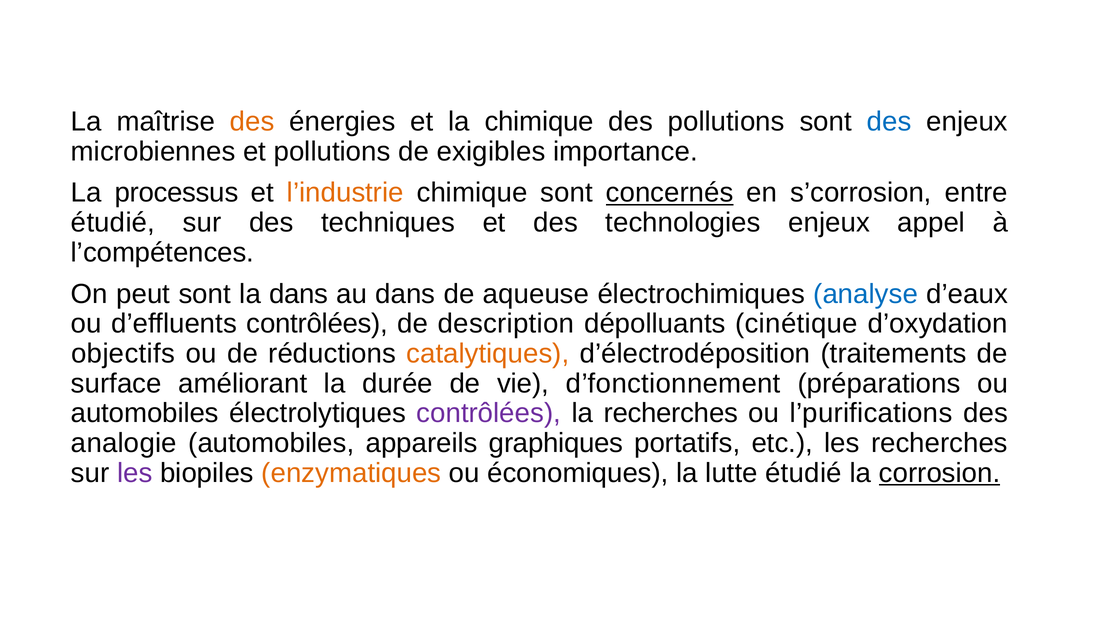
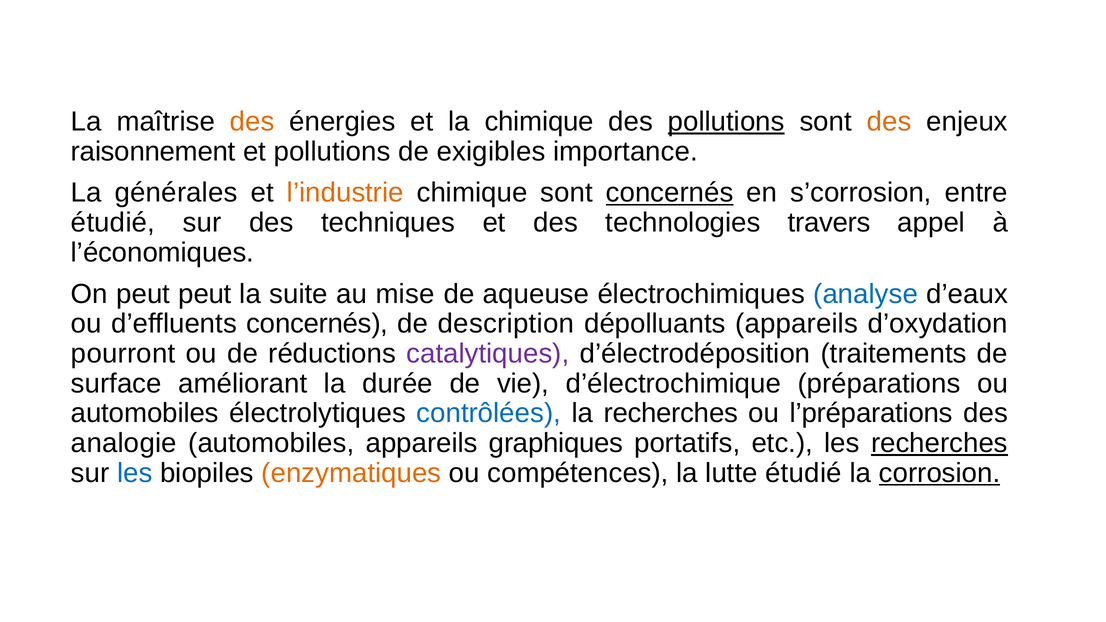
pollutions underline: none -> present (726, 122)
des colour: blue -> orange (889, 122)
microbiennes: microbiennes -> raisonnement (153, 152)
processus: processus -> générales (176, 193)
technologies enjeux: enjeux -> travers (829, 223)
l’compétences: l’compétences -> l’économiques (162, 253)
peut sont: sont -> peut (205, 294)
la dans: dans -> suite (298, 294)
au dans: dans -> mise (405, 294)
d’effluents contrôlées: contrôlées -> concernés (317, 324)
dépolluants cinétique: cinétique -> appareils (797, 324)
objectifs: objectifs -> pourront (123, 354)
catalytiques colour: orange -> purple (488, 354)
d’fonctionnement: d’fonctionnement -> d’électrochimique (673, 384)
contrôlées colour: purple -> blue (489, 413)
l’purifications: l’purifications -> l’préparations (871, 413)
recherches underline: none -> present (939, 443)
les colour: purple -> blue (135, 473)
économiques: économiques -> compétences (578, 473)
